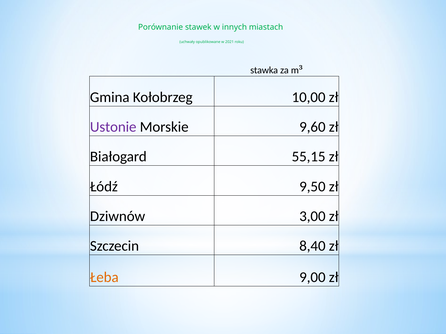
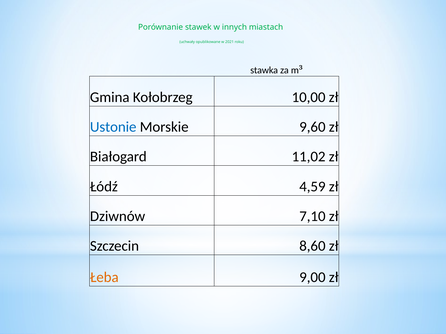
Ustonie colour: purple -> blue (113, 127)
55,15: 55,15 -> 11,02 (309, 157)
9,50: 9,50 -> 4,59 (312, 187)
3,00: 3,00 -> 7,10 (312, 217)
8,40: 8,40 -> 8,60 (312, 246)
